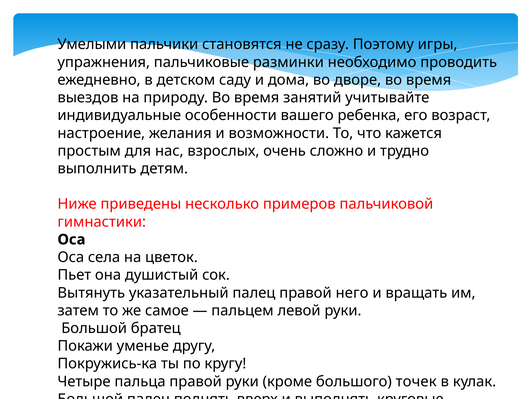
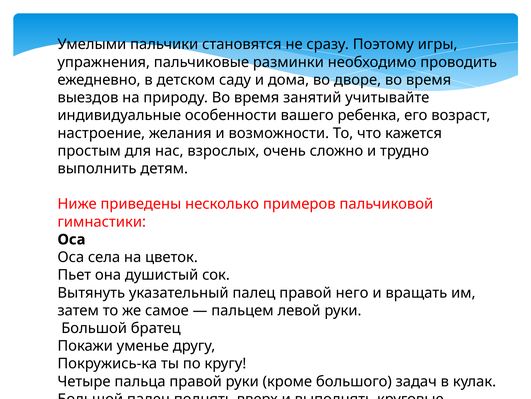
точек: точек -> задач (416, 381)
